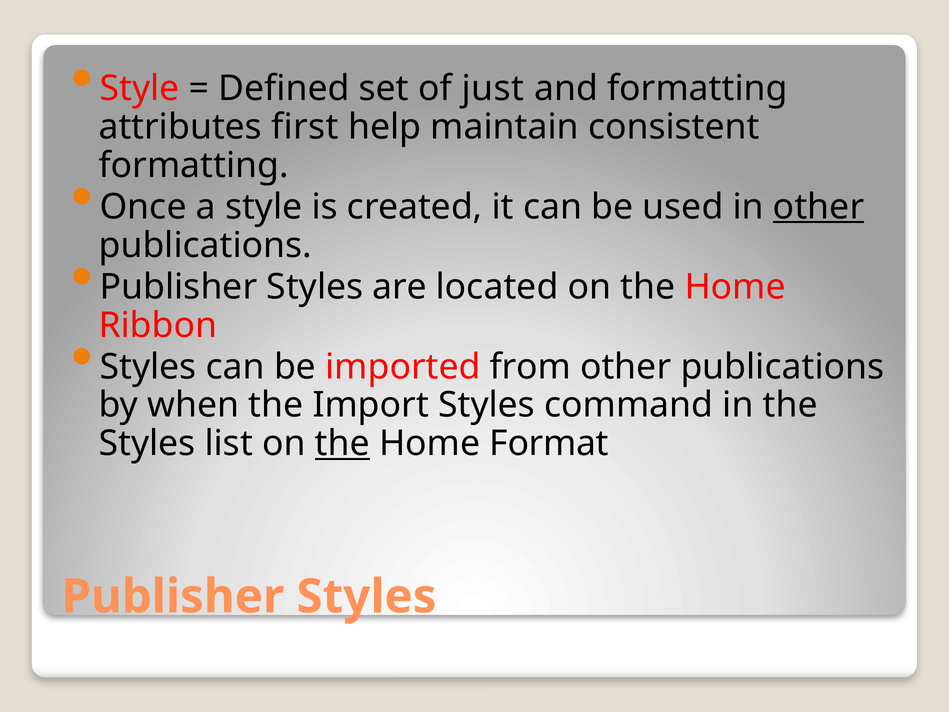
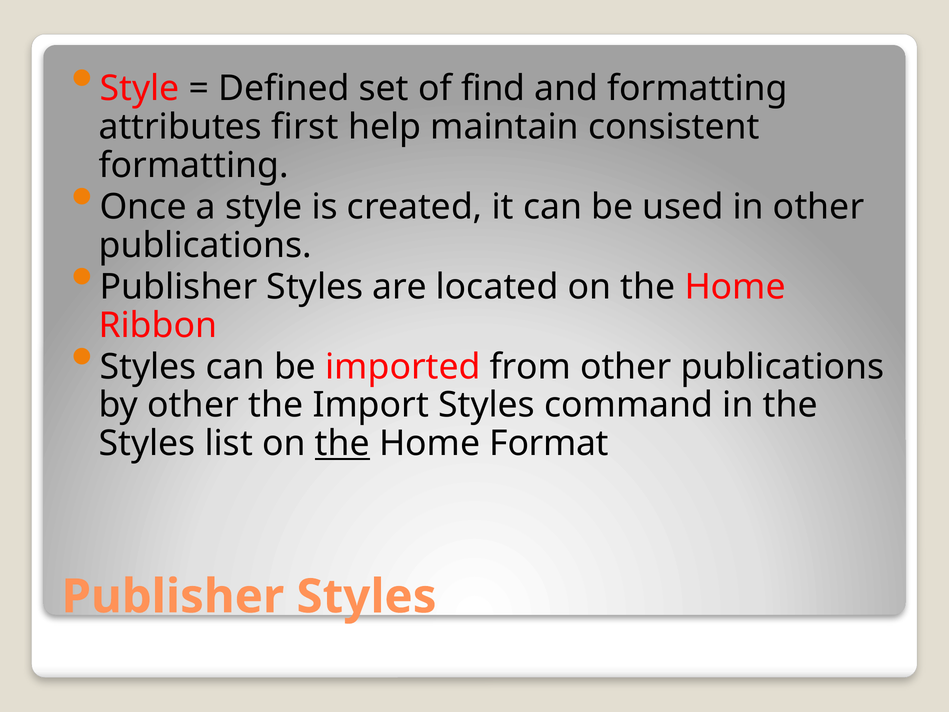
just: just -> find (493, 88)
other underline: present -> none (819, 207)
by when: when -> other (193, 405)
